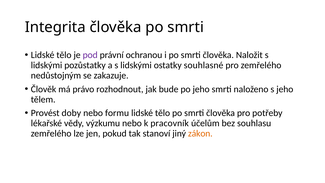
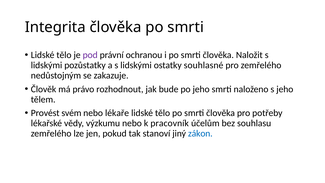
doby: doby -> svém (71, 113)
formu: formu -> lékaře (117, 113)
zákon colour: orange -> blue (200, 133)
